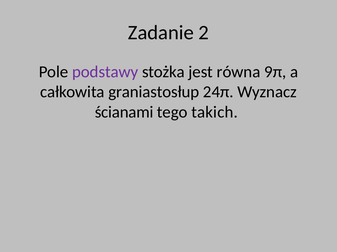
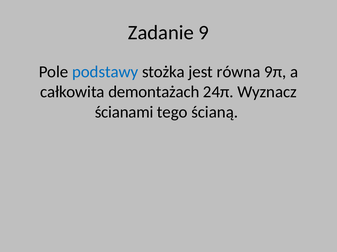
2: 2 -> 9 (204, 33)
podstawy colour: purple -> blue (105, 72)
graniastosłup: graniastosłup -> demontażach (154, 92)
takich: takich -> ścianą (215, 112)
